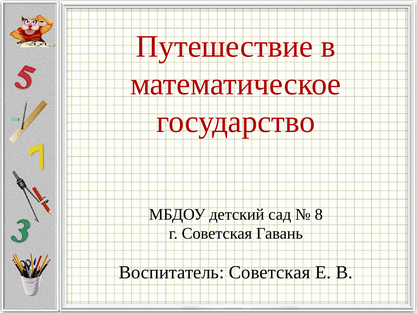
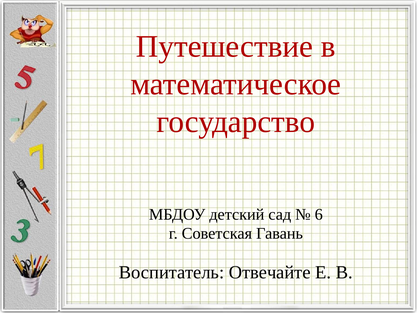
8: 8 -> 6 (319, 214)
Воспитатель Советская: Советская -> Отвечайте (270, 272)
